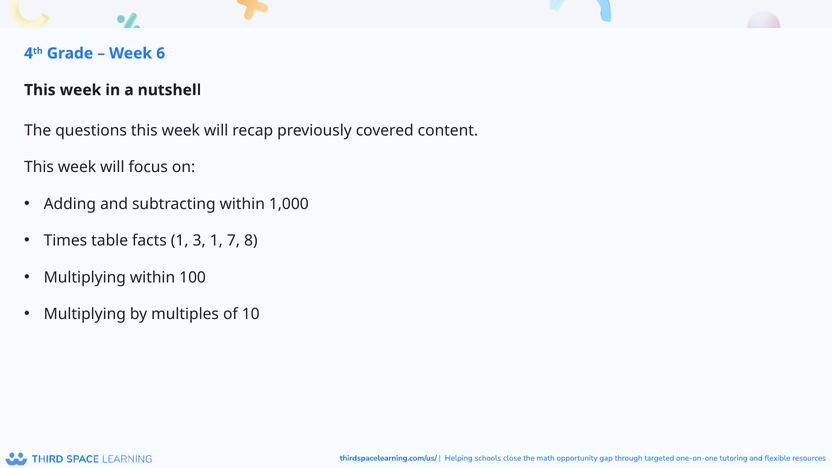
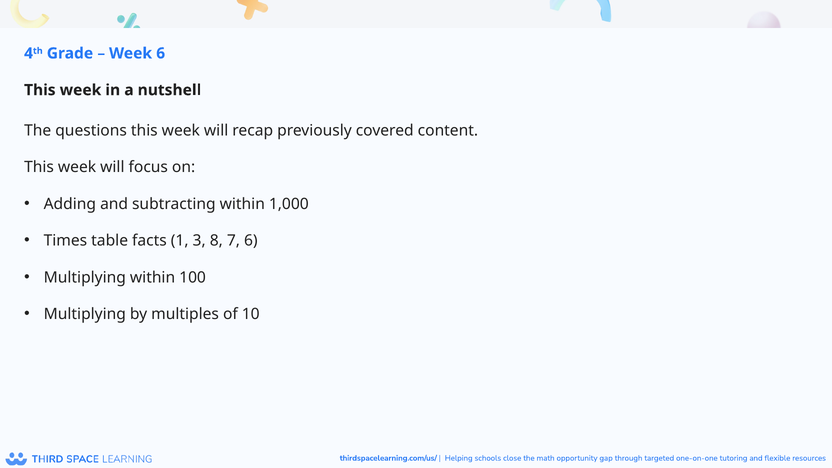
3 1: 1 -> 8 (216, 241)
7 8: 8 -> 6 (251, 241)
